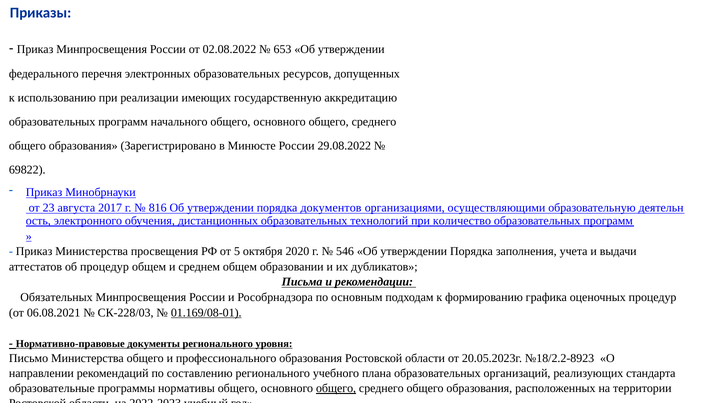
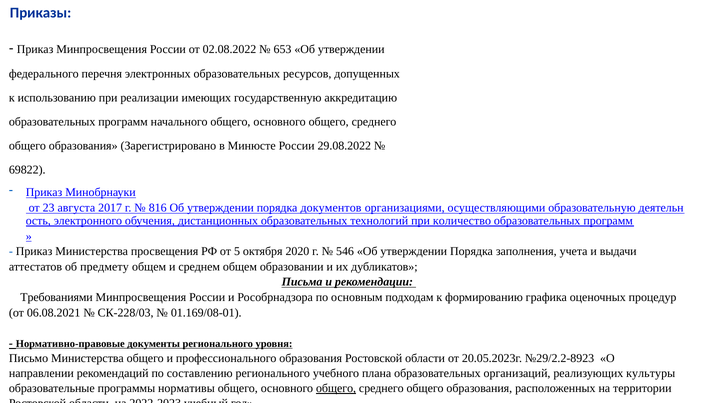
об процедур: процедур -> предмету (105, 267)
Обязательных: Обязательных -> Требованиями (57, 298)
01.169/08-01 underline: present -> none (206, 313)
№18/2.2-8923: №18/2.2-8923 -> №29/2.2-8923 (560, 359)
стандарта: стандарта -> культуры (651, 374)
